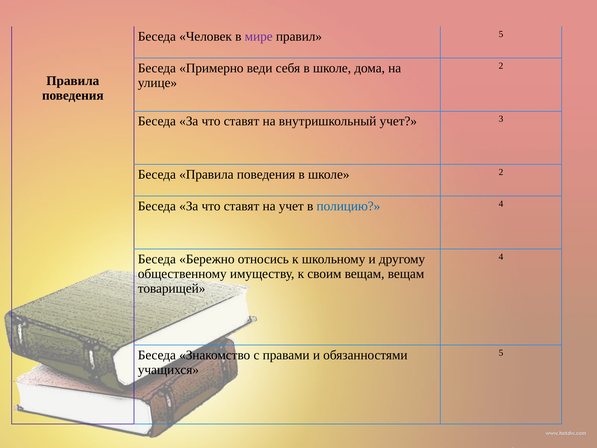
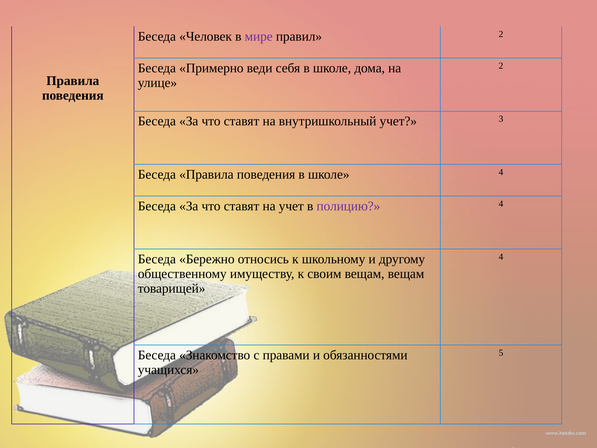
правил 5: 5 -> 2 (501, 34)
школе 2: 2 -> 4 (501, 172)
полицию colour: blue -> purple (348, 206)
